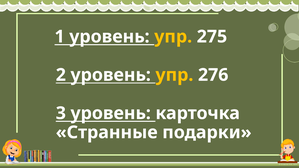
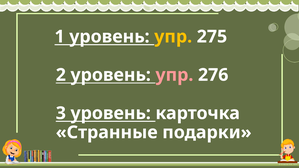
упр colour: yellow -> pink (174, 75)
